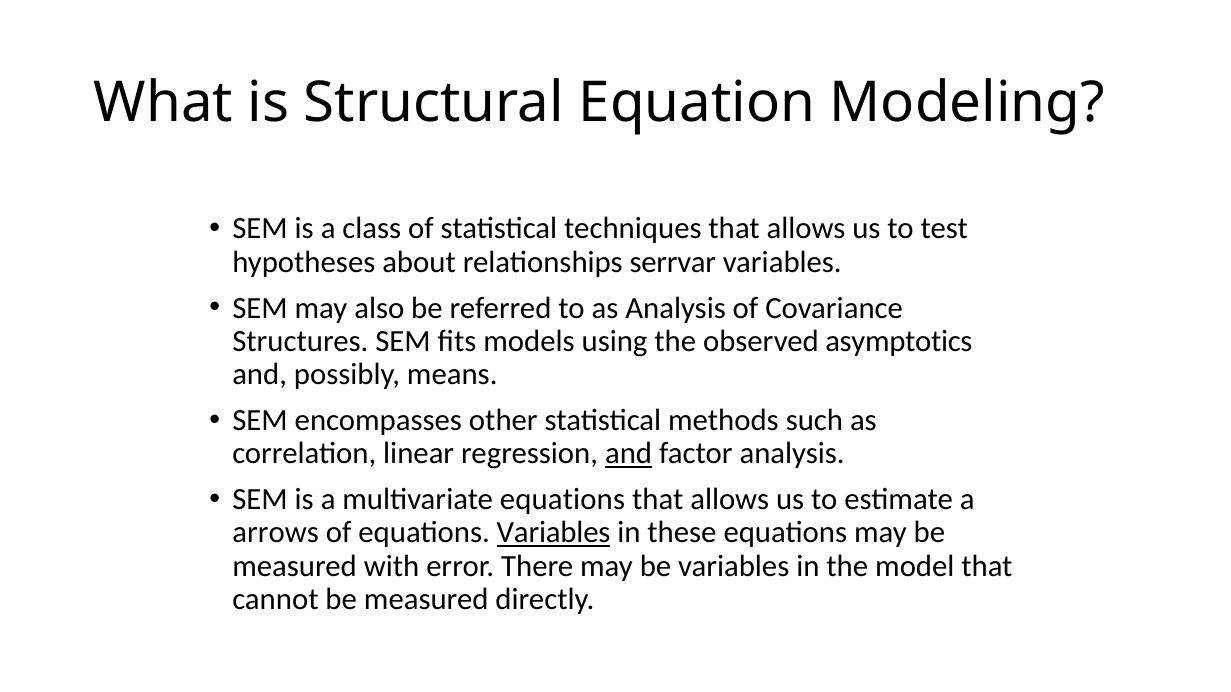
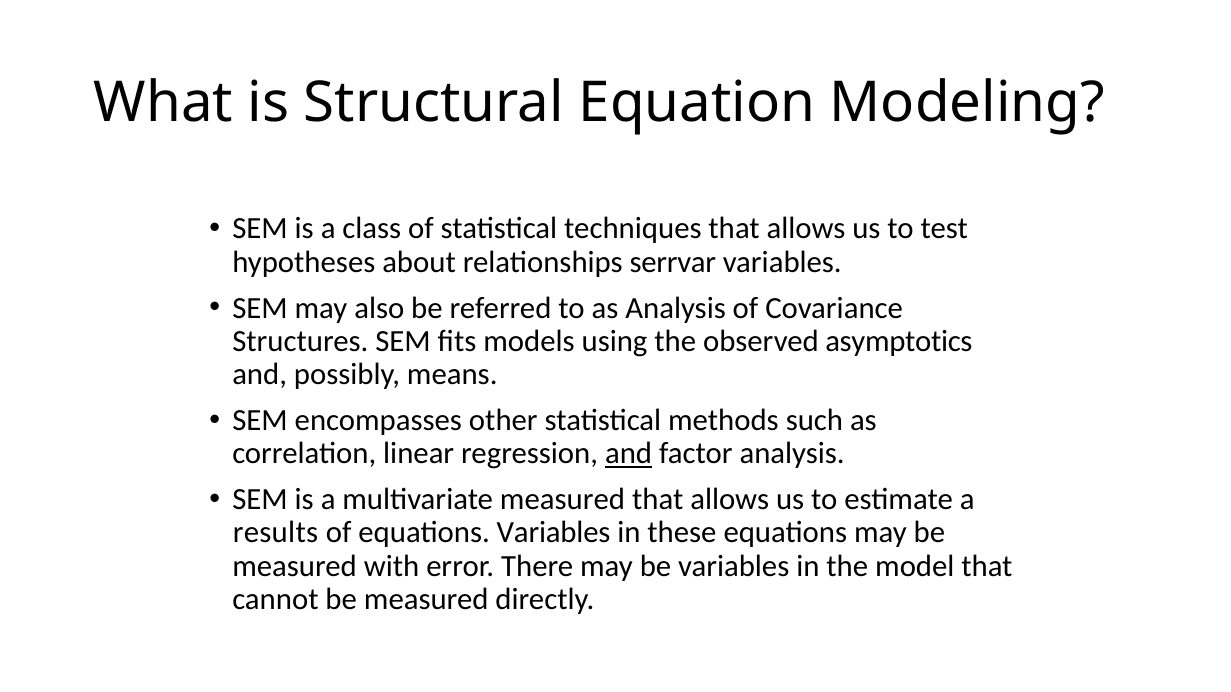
multivariate equations: equations -> measured (563, 500)
arrows: arrows -> results (275, 533)
Variables underline: present -> none (554, 533)
